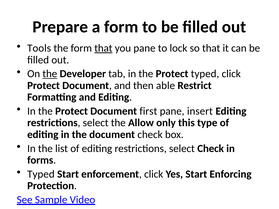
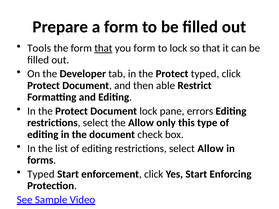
you pane: pane -> form (144, 48)
the underline: present -> none (50, 74)
Document first: first -> lock (148, 111)
insert: insert -> errors (200, 111)
select Check: Check -> Allow (211, 149)
